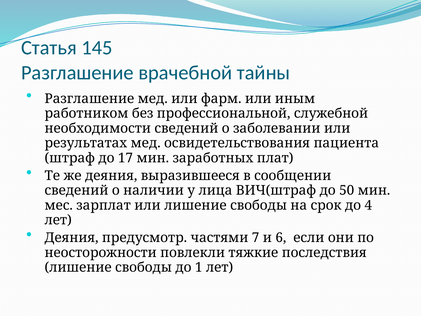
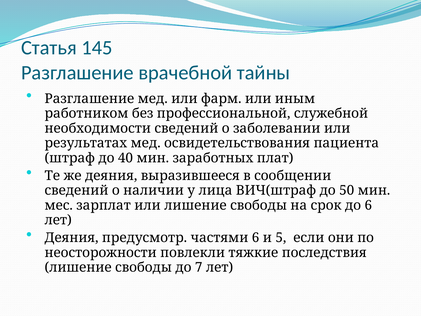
17: 17 -> 40 (125, 158)
до 4: 4 -> 6 (368, 205)
частями 7: 7 -> 6 (256, 238)
6: 6 -> 5 (281, 238)
1: 1 -> 7 (199, 267)
